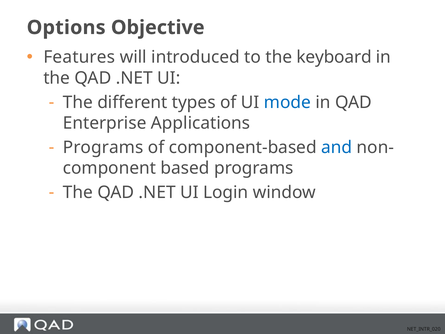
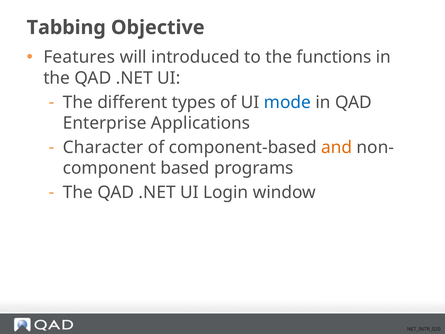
Options: Options -> Tabbing (66, 28)
keyboard: keyboard -> functions (334, 57)
Programs: Programs -> Character (103, 147)
and colour: blue -> orange (337, 147)
